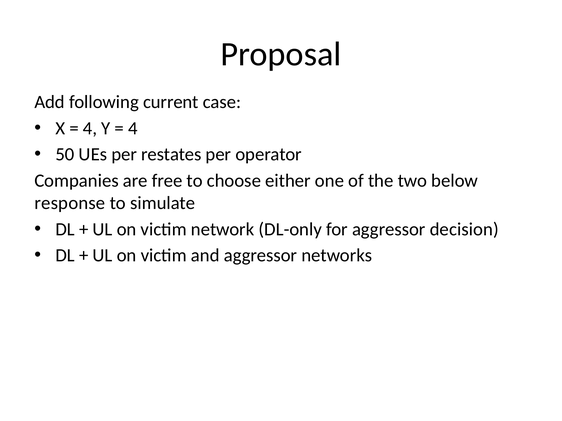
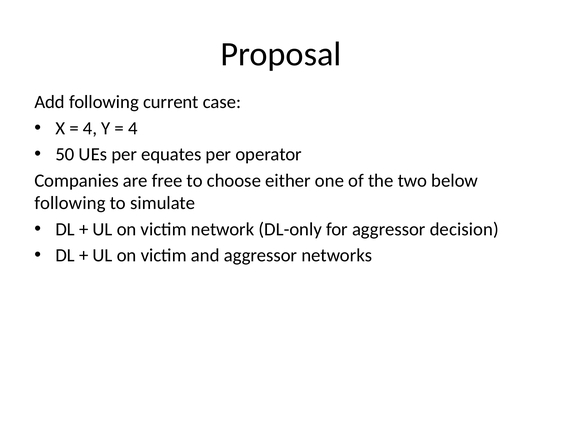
restates: restates -> equates (171, 155)
response: response -> following (70, 203)
